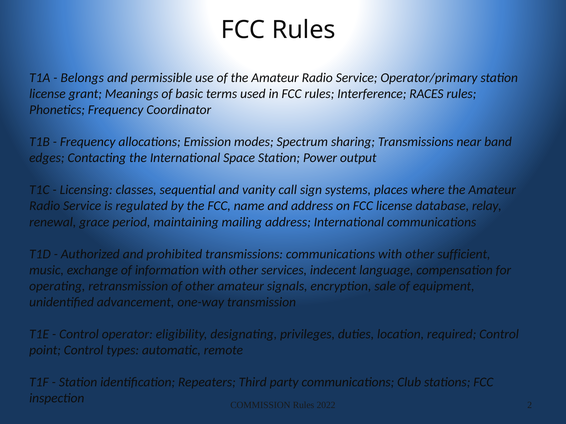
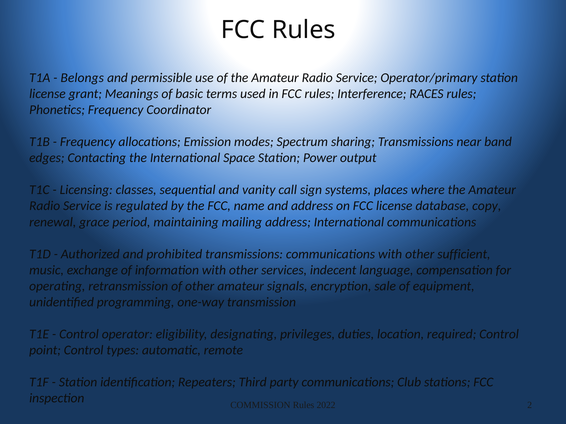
relay: relay -> copy (487, 206)
advancement: advancement -> programming (136, 302)
